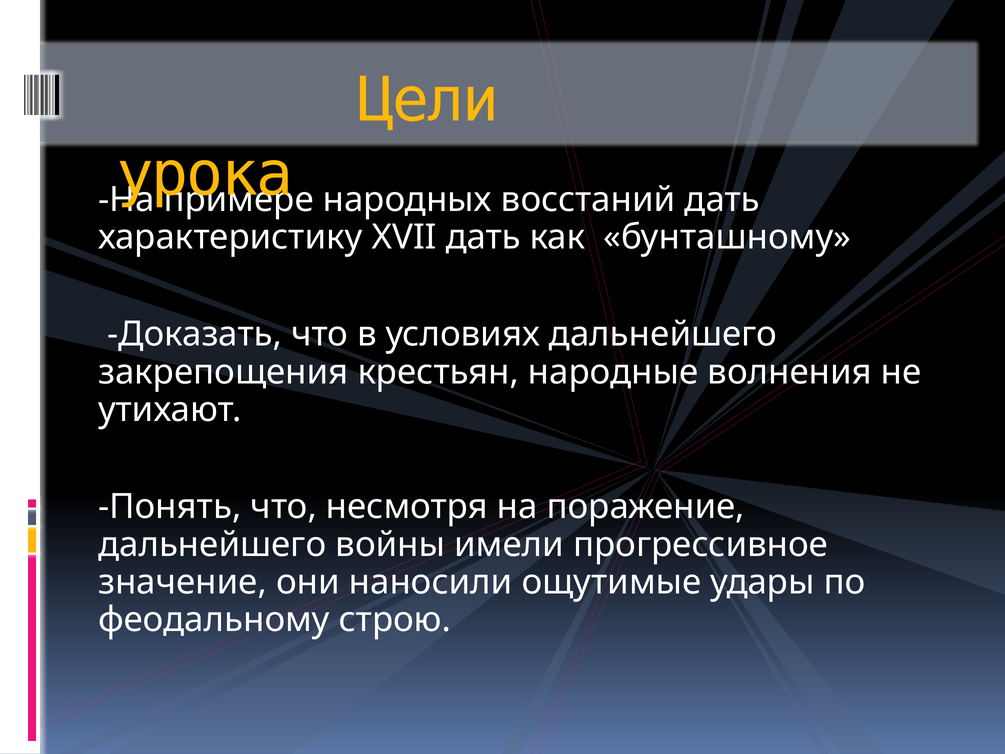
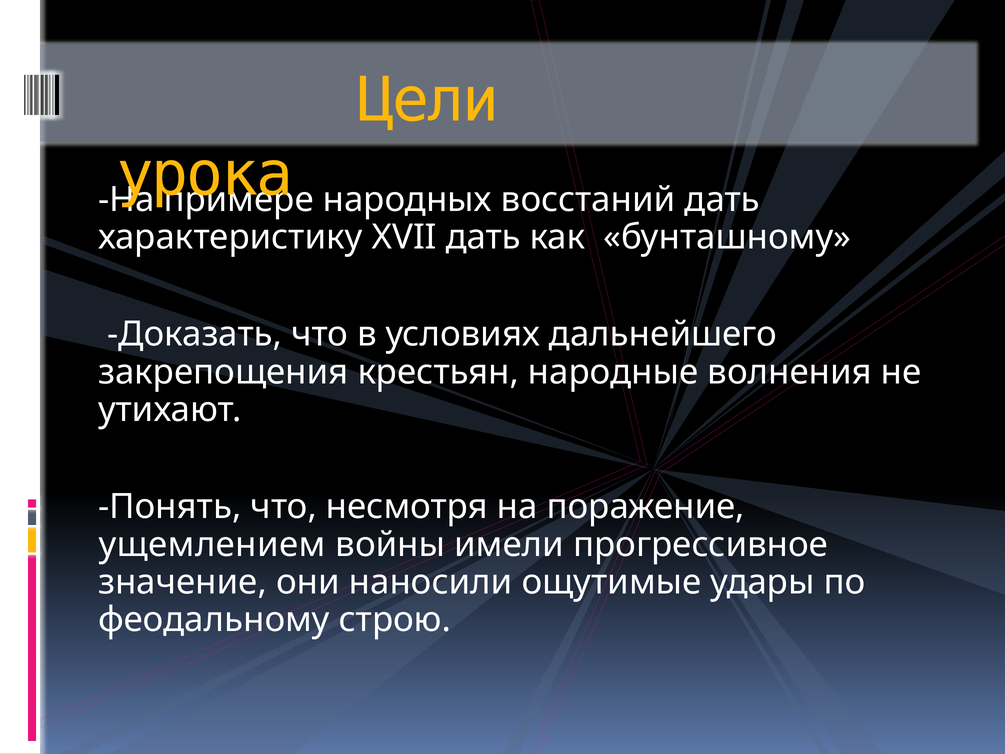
дальнейшего: дальнейшего -> ущемлением (212, 544)
